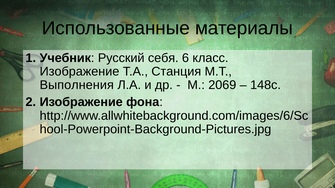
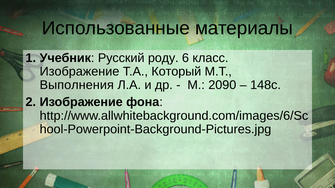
себя: себя -> роду (163, 58)
Станция: Станция -> Который (176, 72)
2069: 2069 -> 2090 (222, 85)
